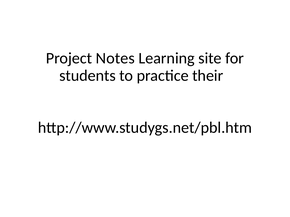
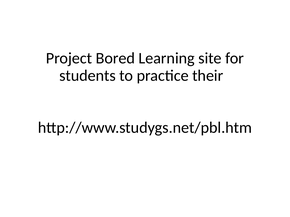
Notes: Notes -> Bored (115, 58)
